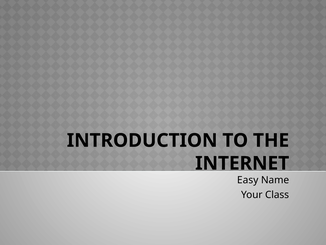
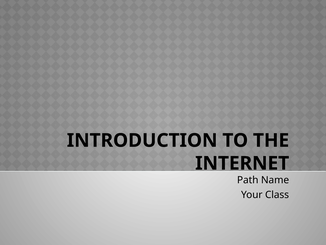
Easy: Easy -> Path (248, 180)
